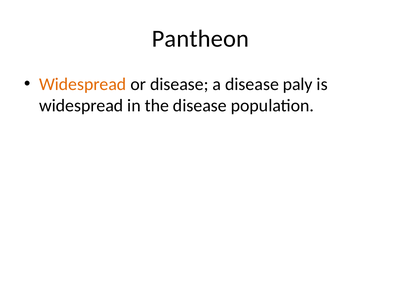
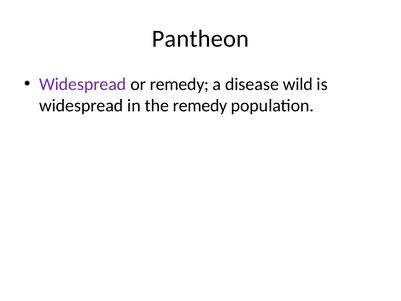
Widespread colour: orange -> purple (83, 84)
or disease: disease -> remedy (179, 84)
paly: paly -> wild (298, 84)
the disease: disease -> remedy (200, 106)
